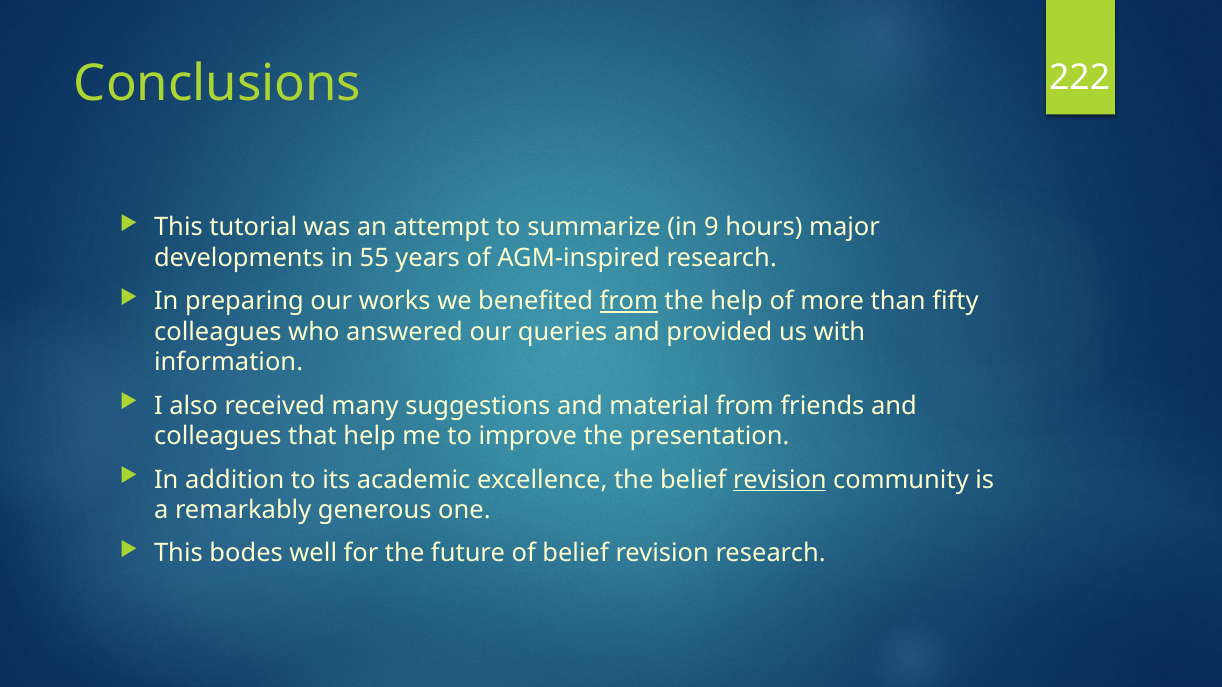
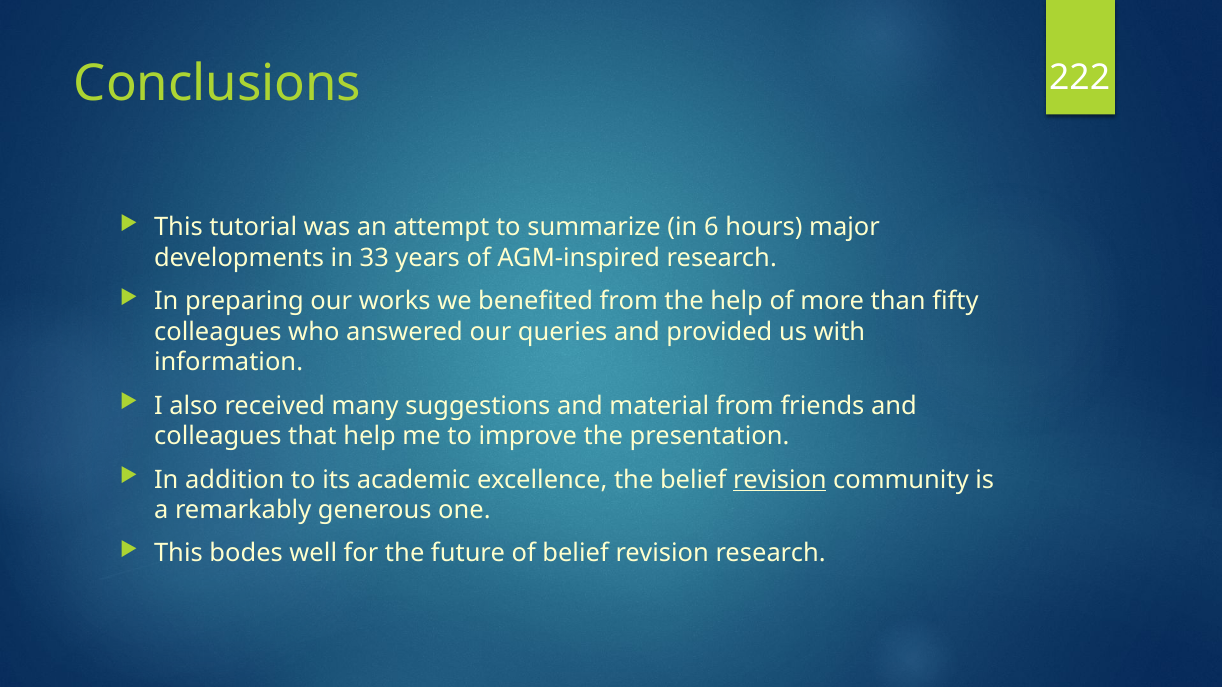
9: 9 -> 6 (711, 227)
55: 55 -> 33 (374, 258)
from underline: present -> none (629, 301)
